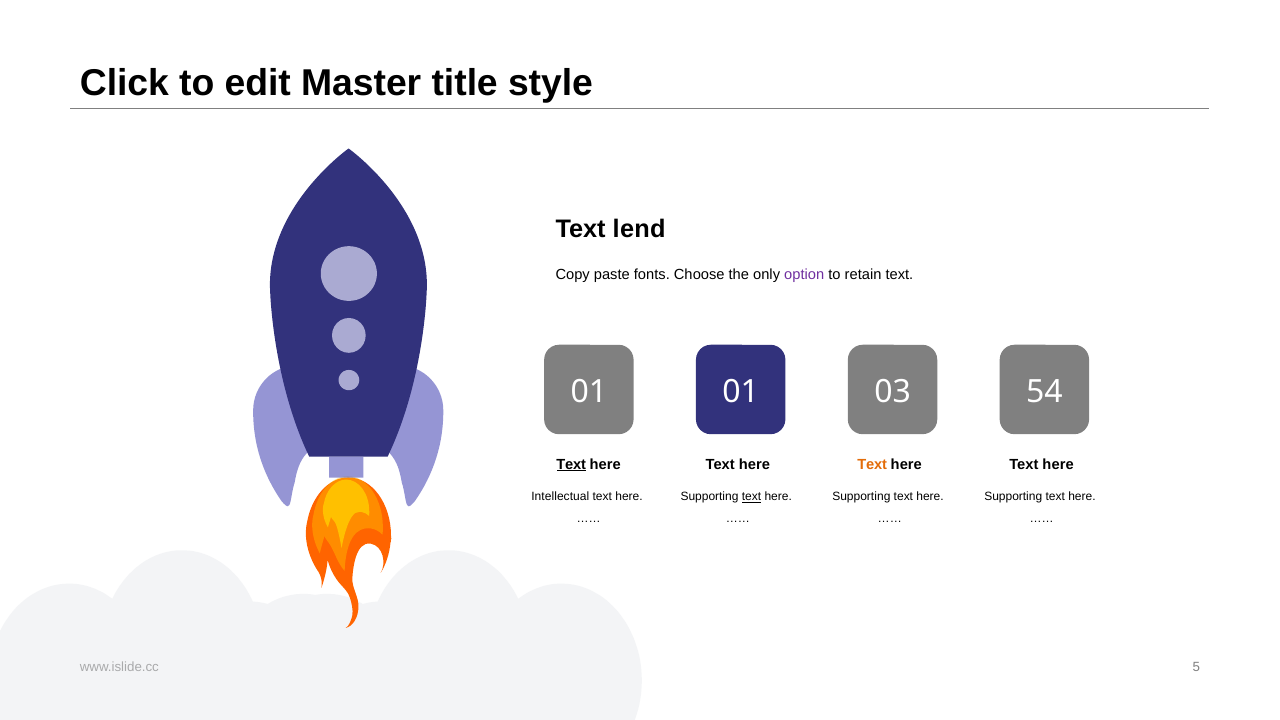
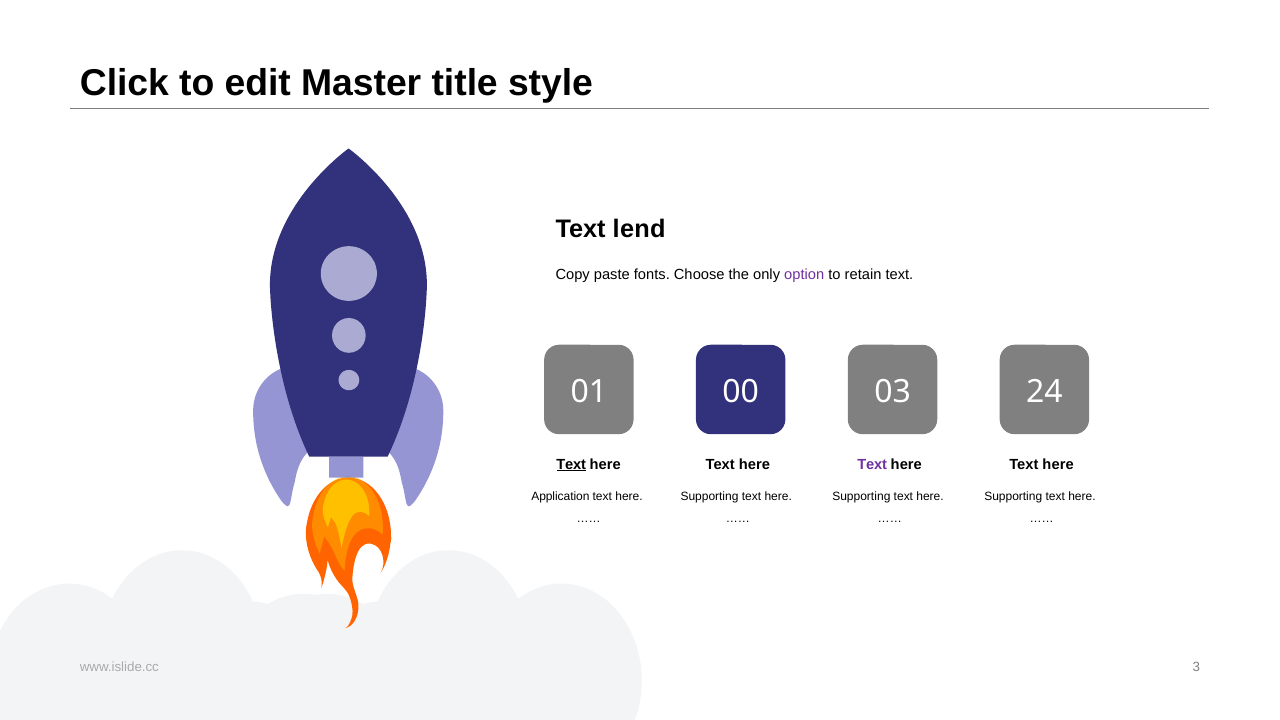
01 01: 01 -> 00 (741, 392)
54: 54 -> 24 (1044, 392)
Text colour: orange -> purple (872, 464)
Intellectual: Intellectual -> Application (560, 497)
text underline: present -> none (751, 497)
5: 5 -> 3 (1196, 667)
